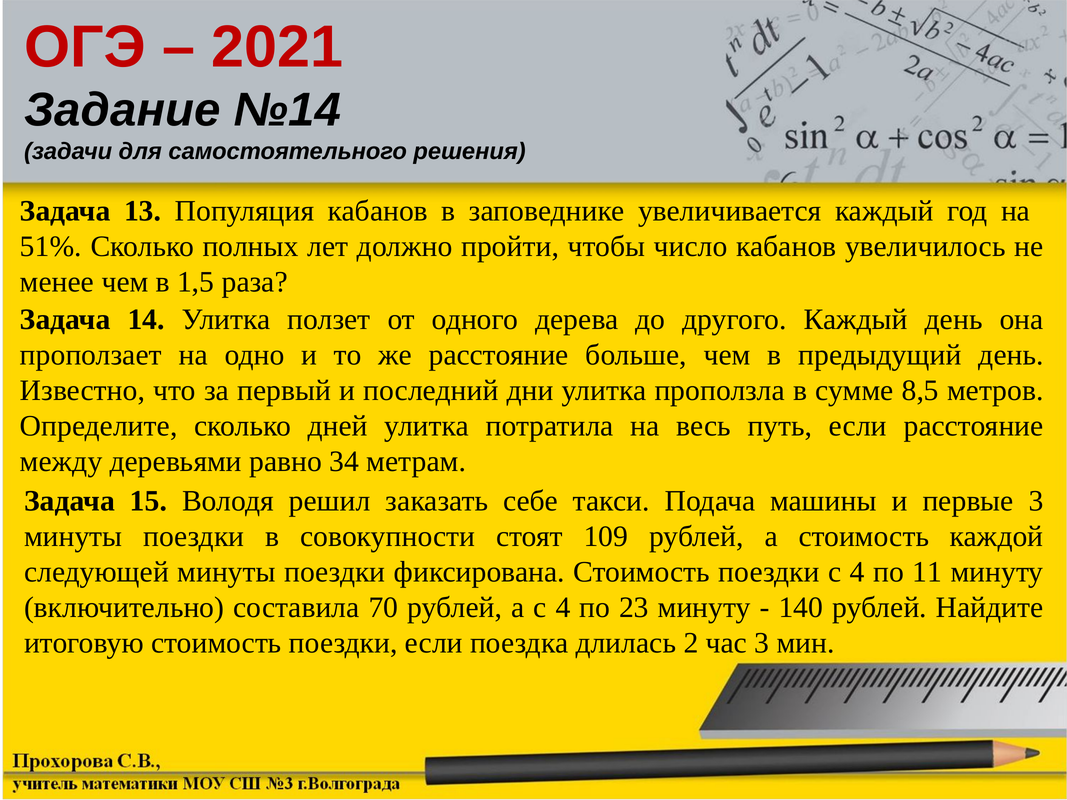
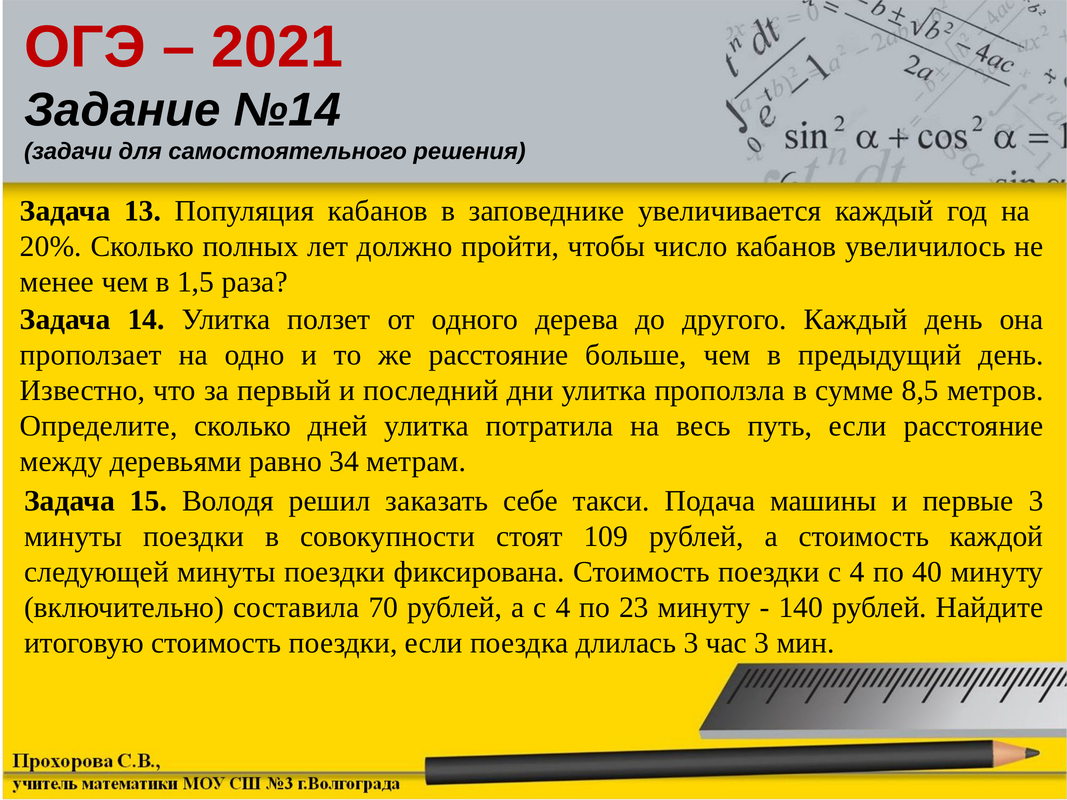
51%: 51% -> 20% (51, 246)
11: 11 -> 40 (927, 572)
длилась 2: 2 -> 3 (691, 643)
